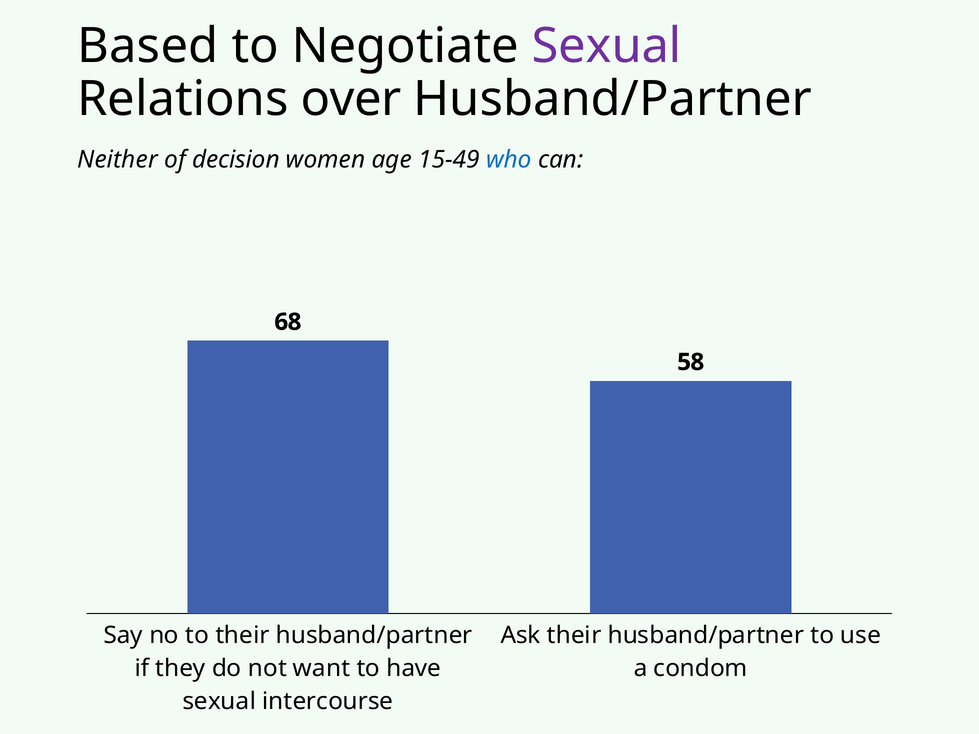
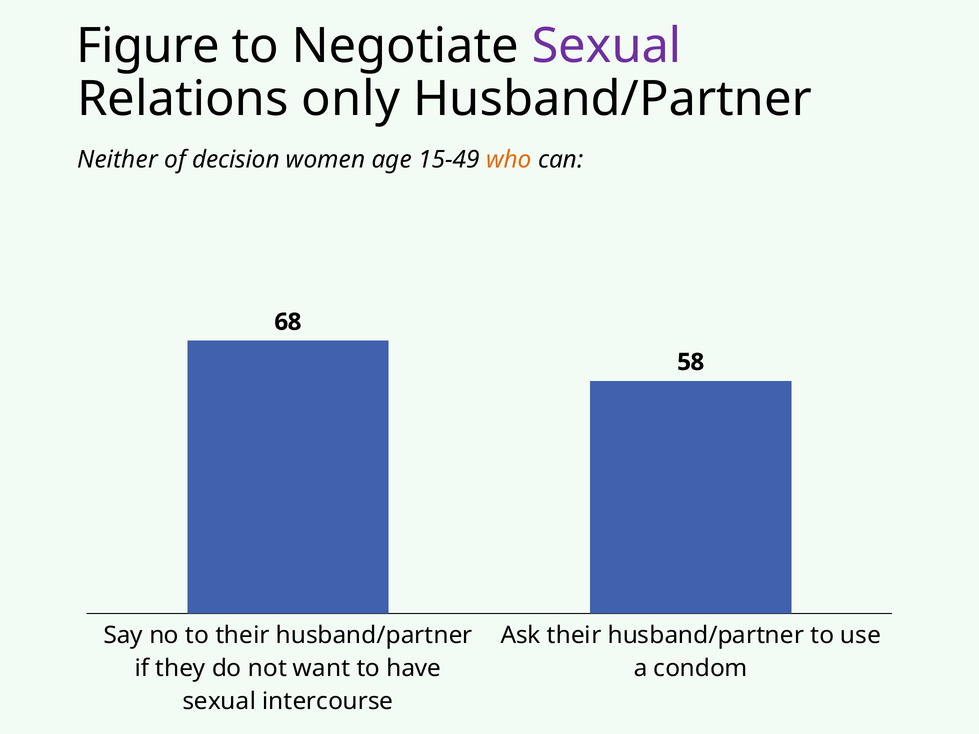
Based: Based -> Figure (148, 46)
over: over -> only (351, 99)
who colour: blue -> orange (509, 160)
